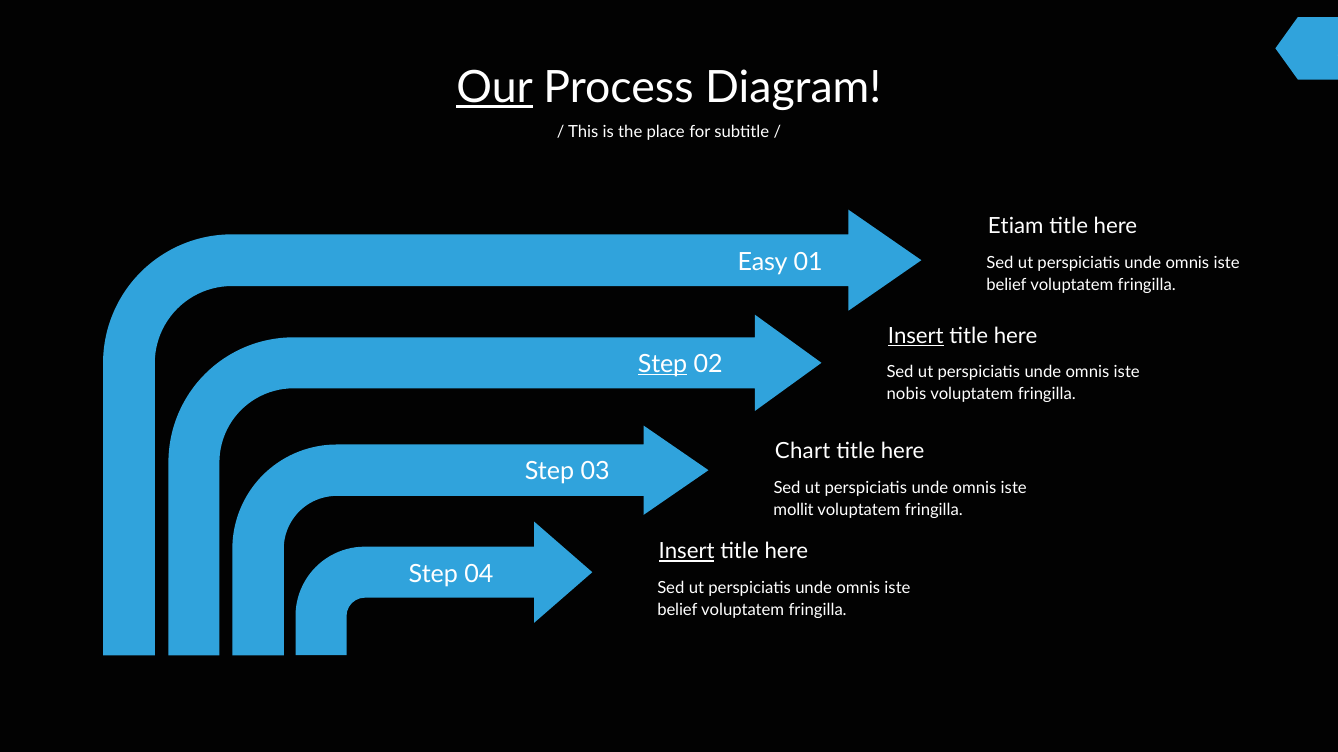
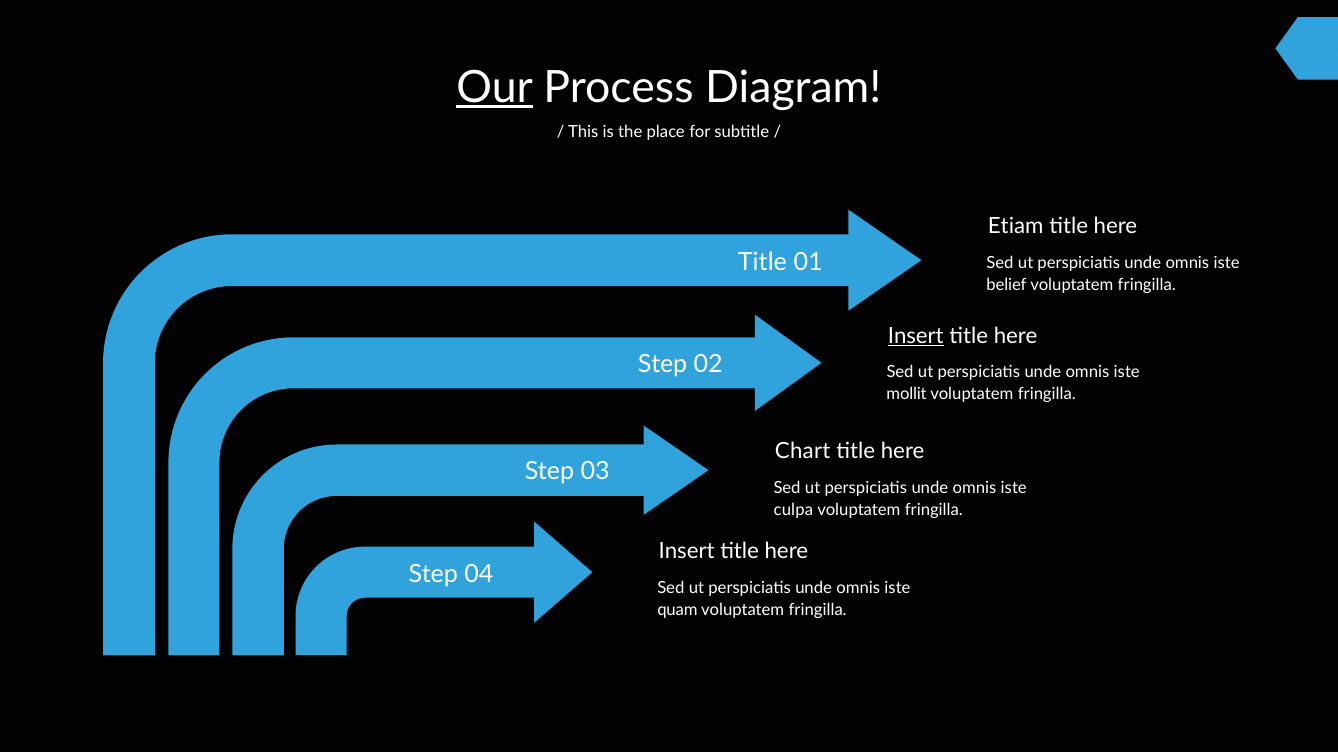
Easy: Easy -> Title (762, 262)
Step underline: present -> none (663, 364)
nobis: nobis -> mollit (907, 395)
mollit: mollit -> culpa (793, 510)
Insert underline: present -> none (687, 552)
belief: belief -> quam (677, 610)
